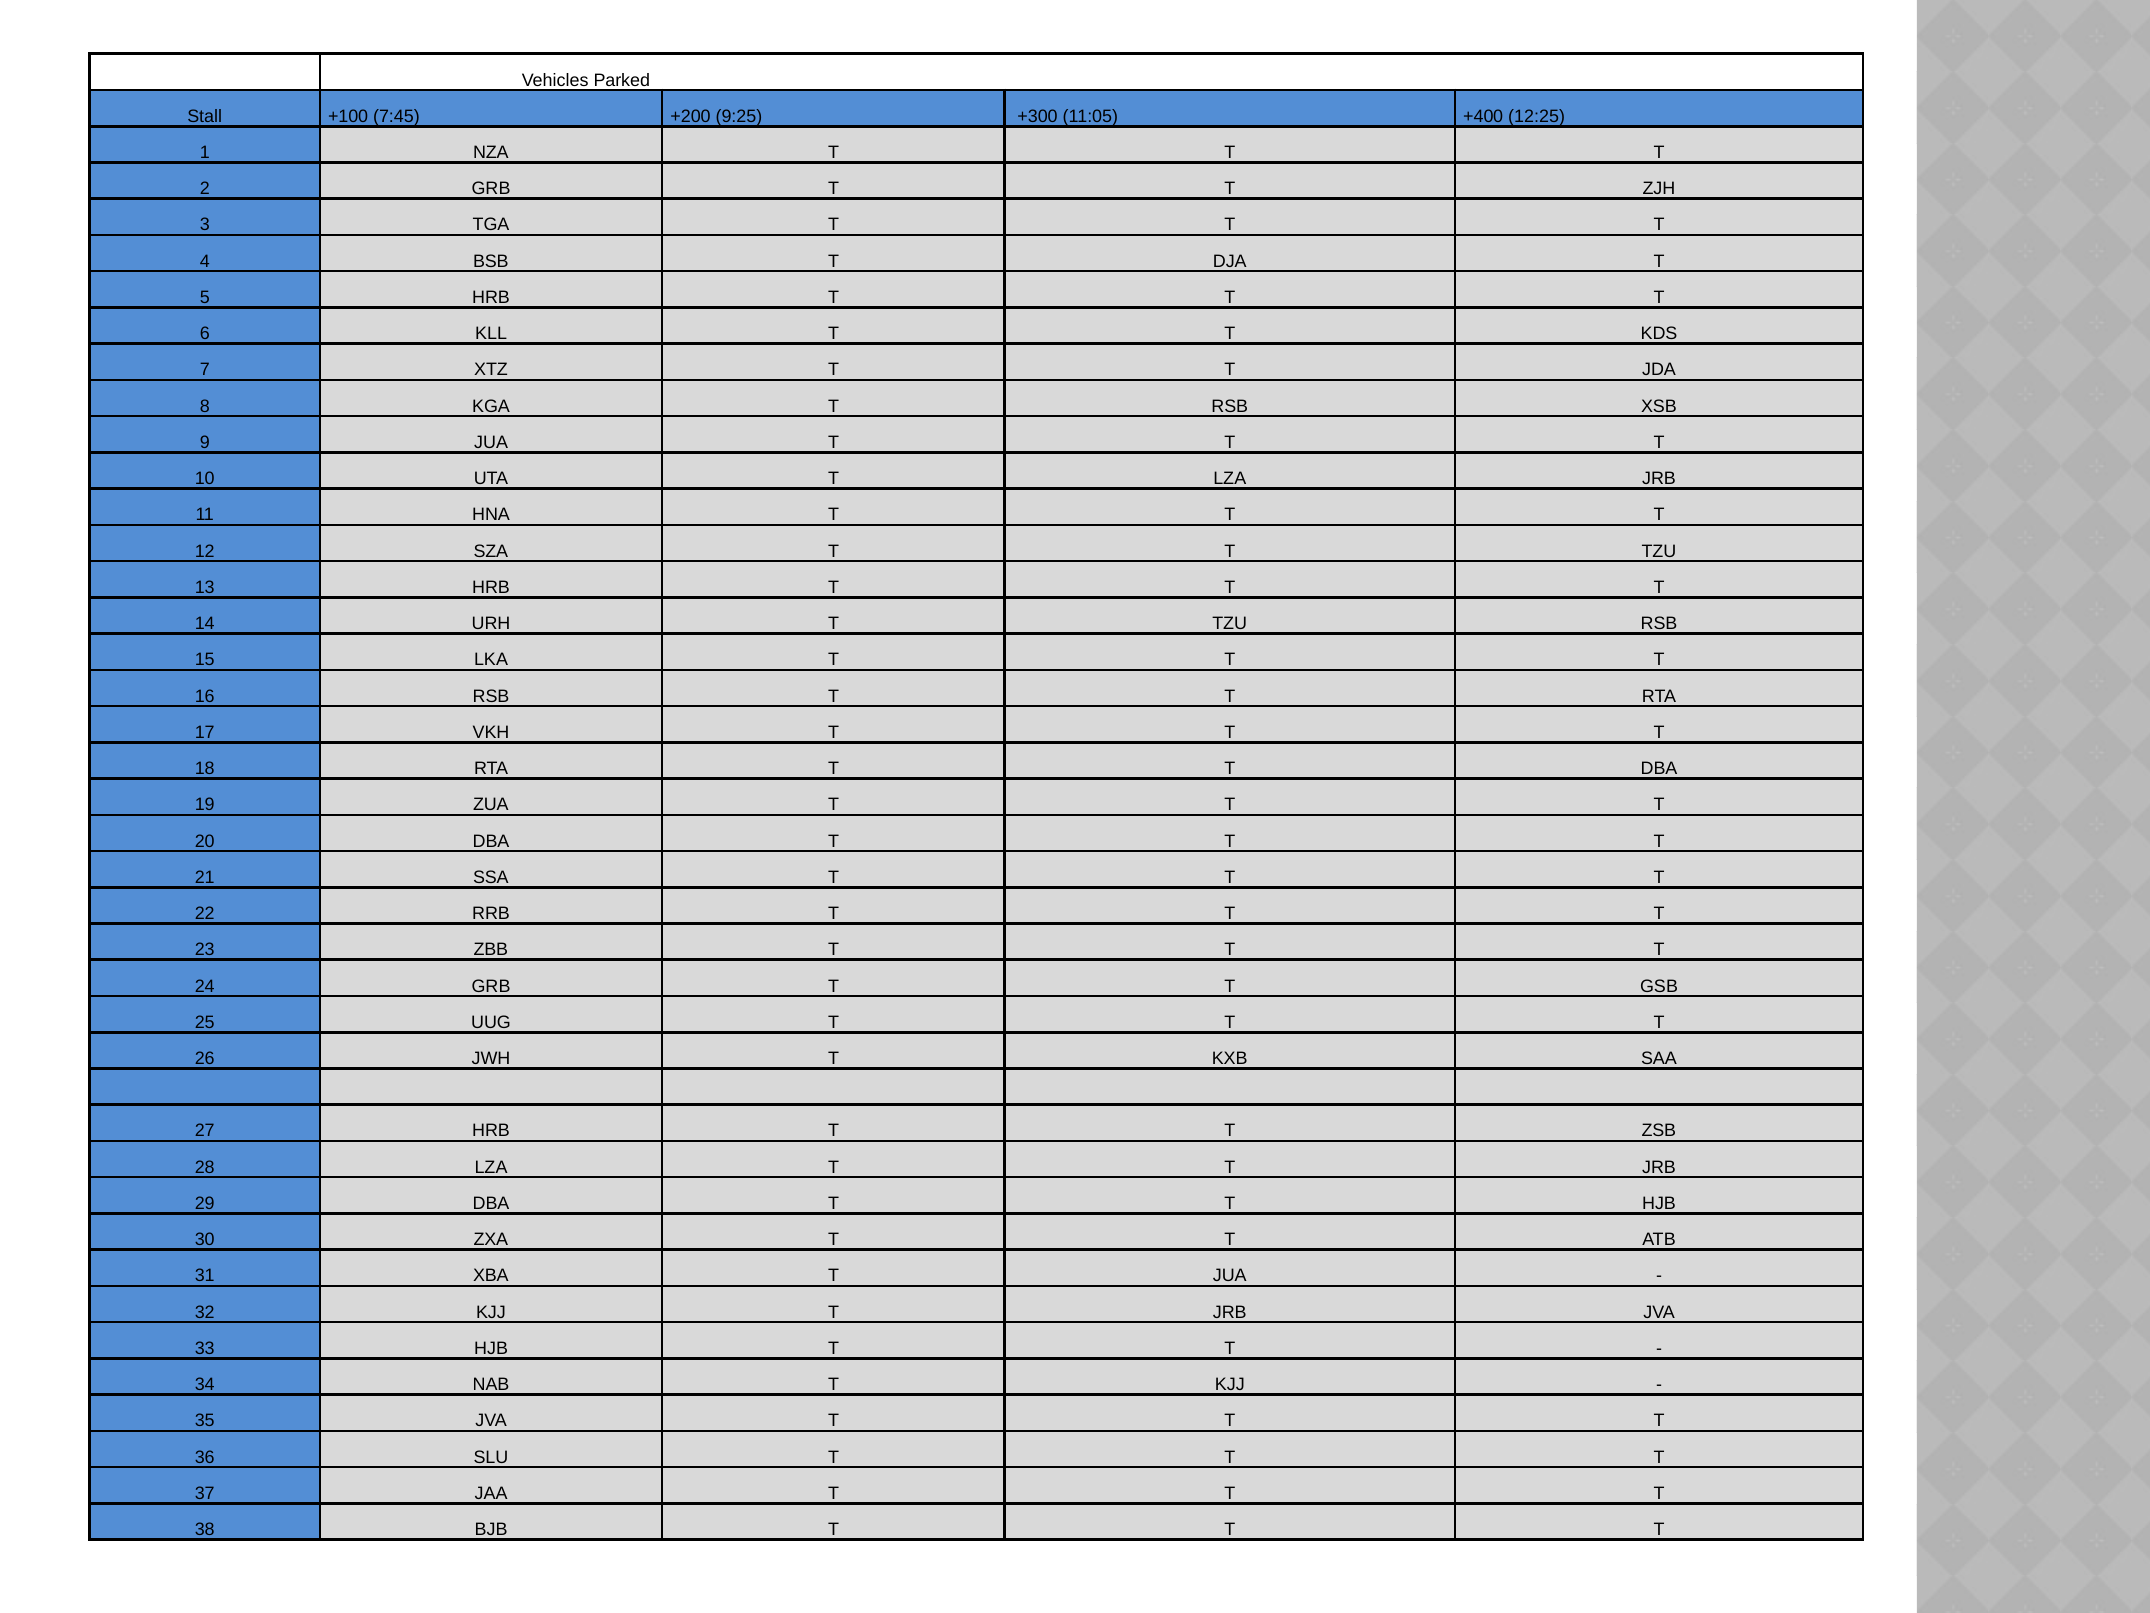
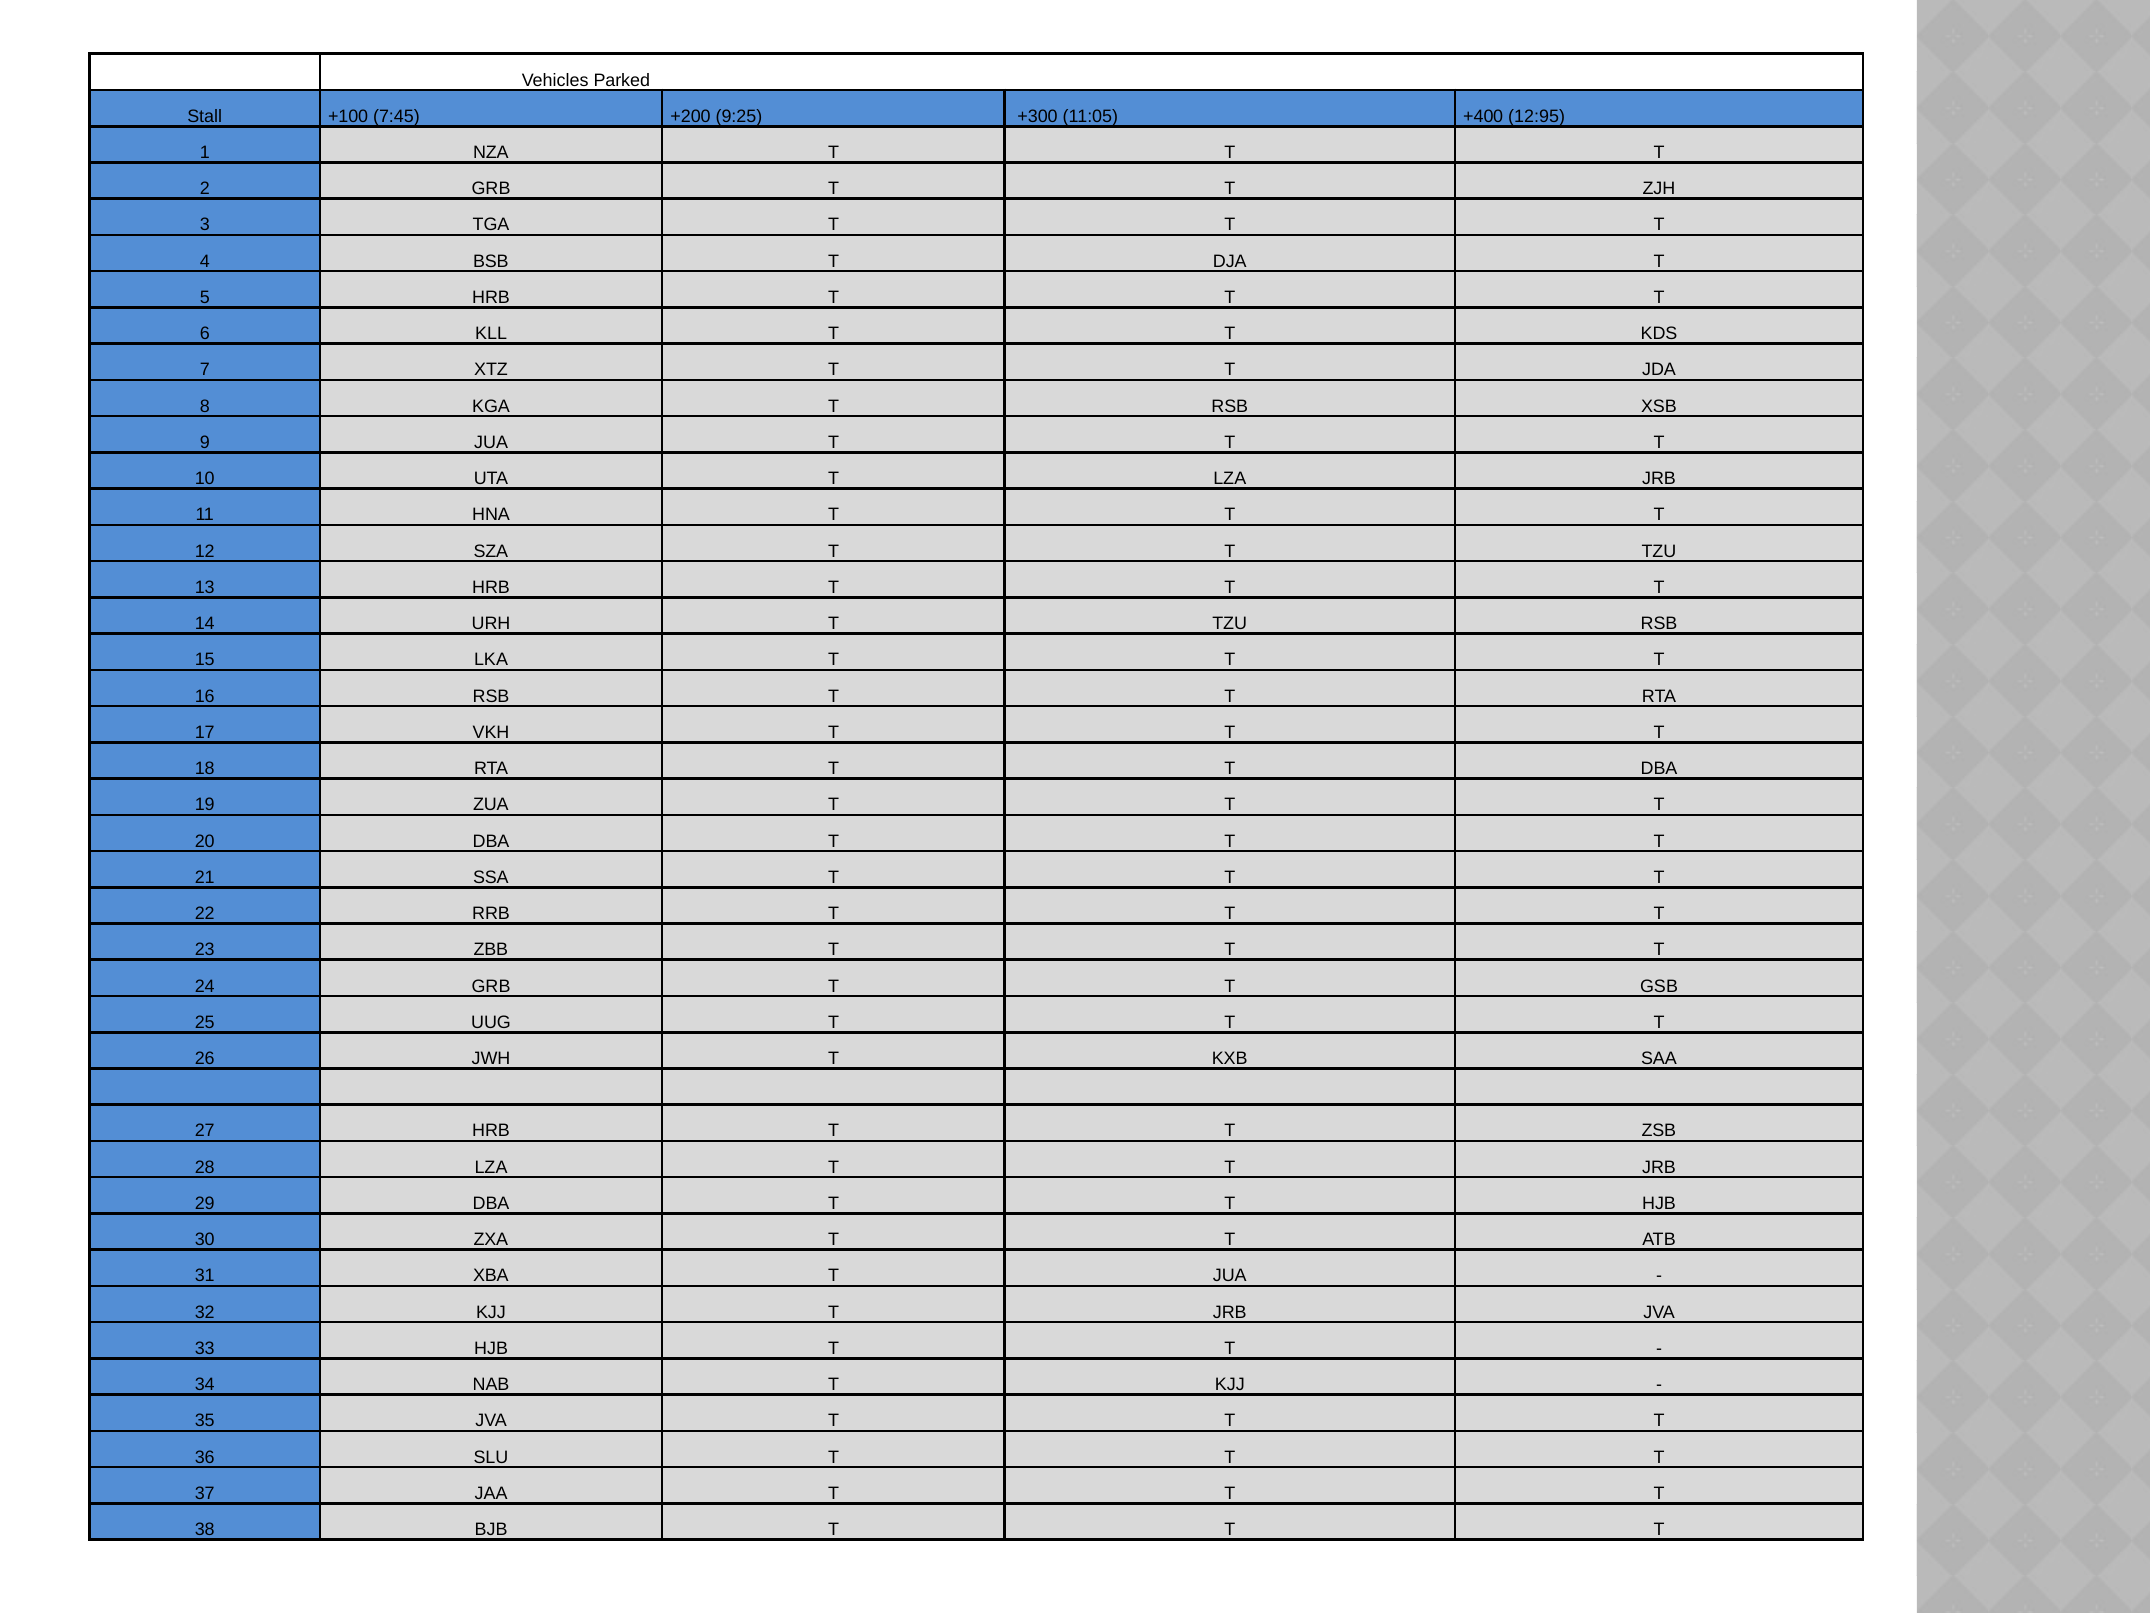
12:25: 12:25 -> 12:95 (1537, 116)
